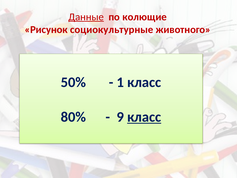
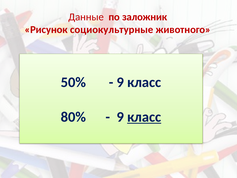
Данные underline: present -> none (86, 17)
колющие: колющие -> заложник (145, 17)
1: 1 -> 9 (120, 82)
